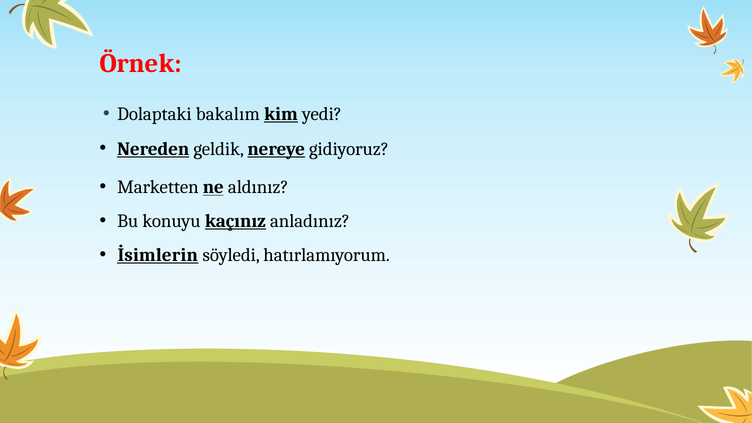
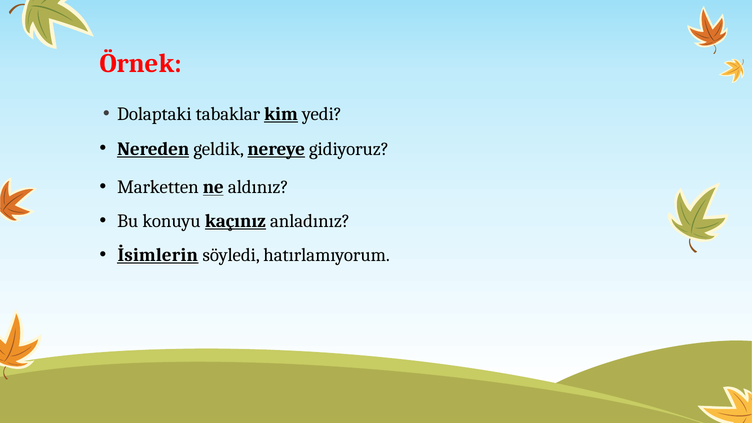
bakalım: bakalım -> tabaklar (228, 114)
